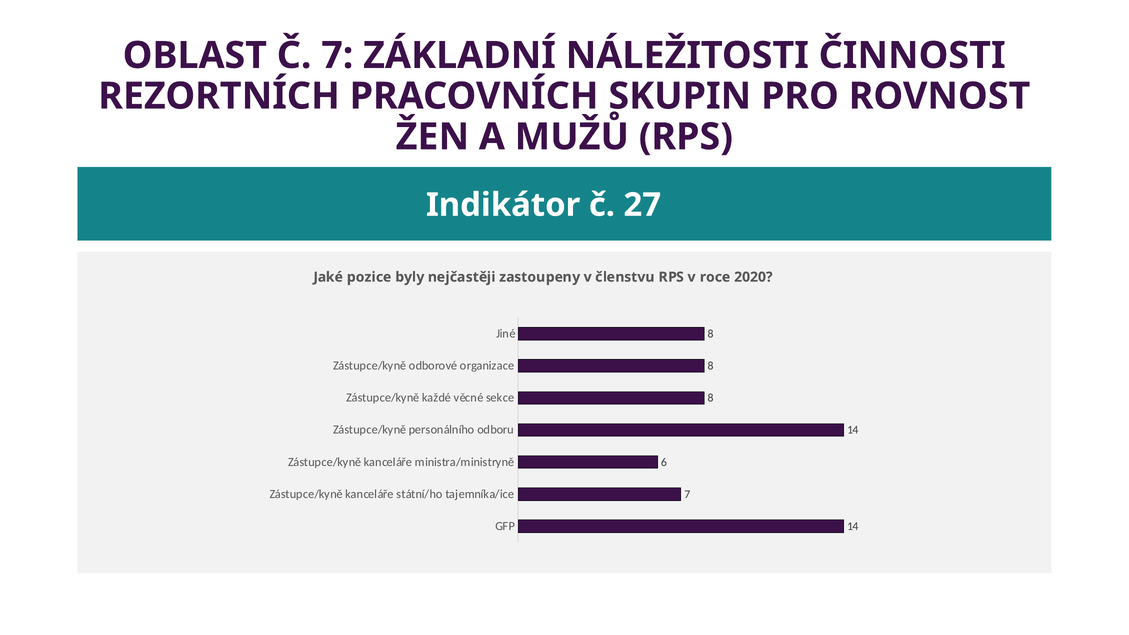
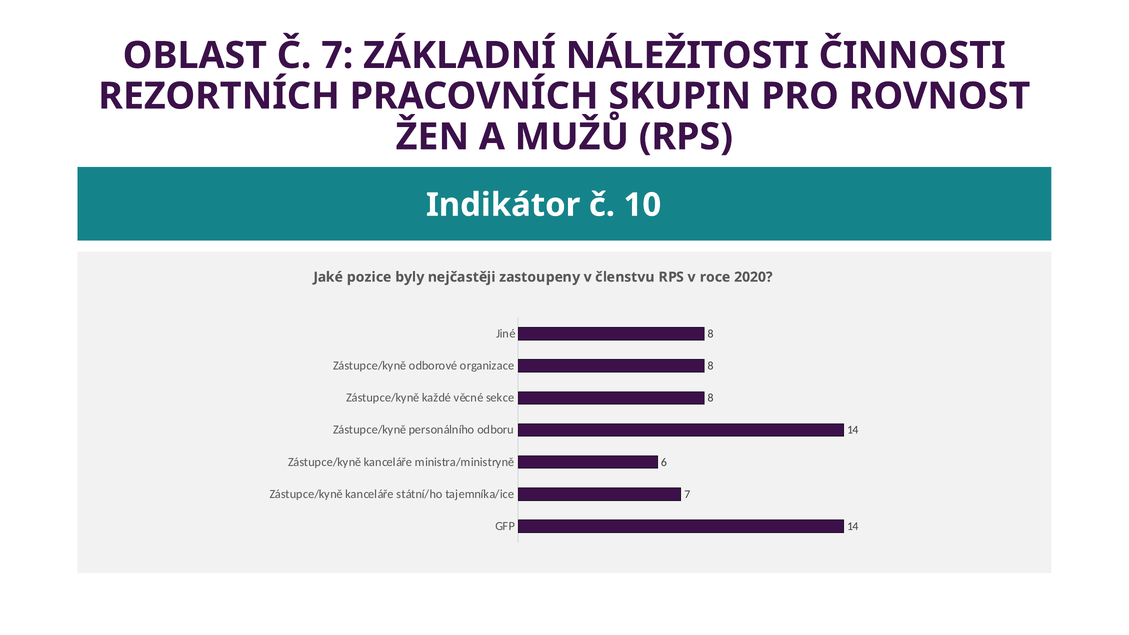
27: 27 -> 10 (642, 205)
